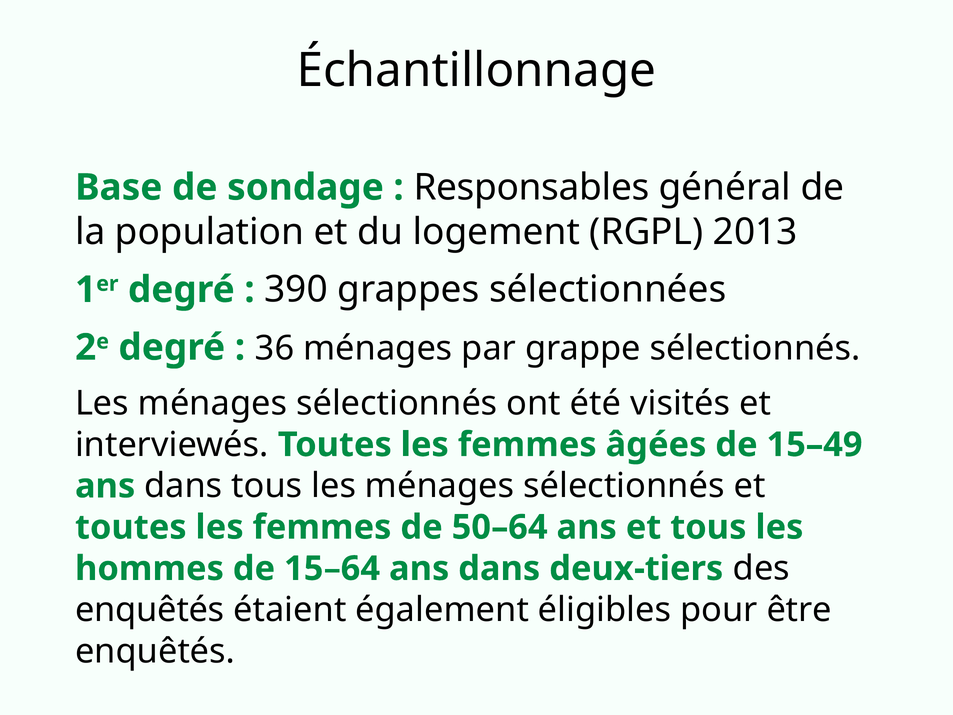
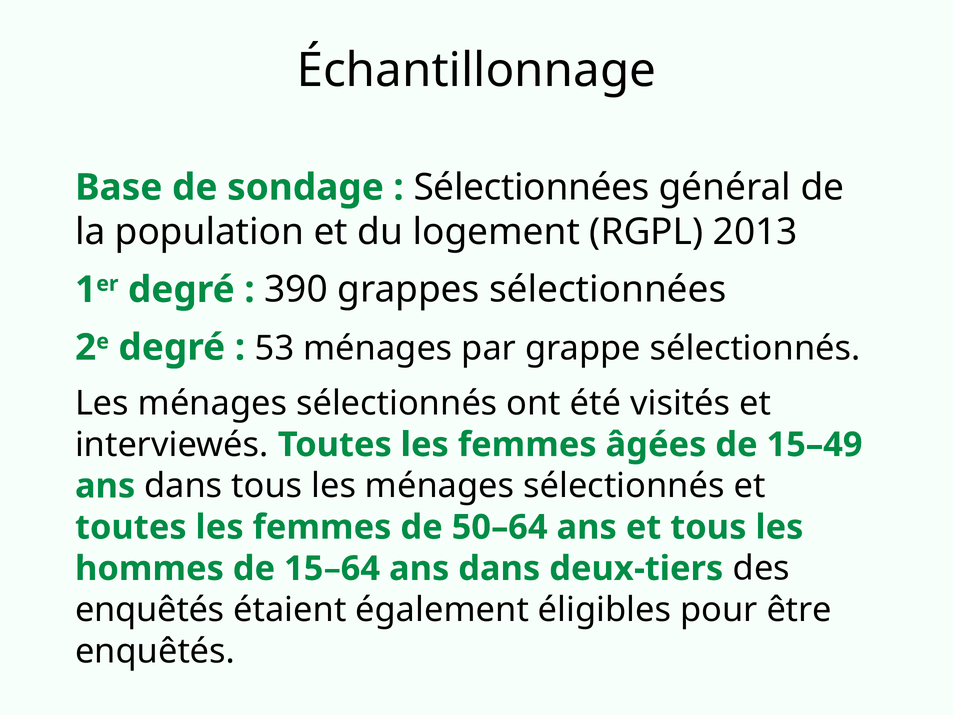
Responsables: Responsables -> Sélectionnées (531, 187)
36: 36 -> 53 (275, 348)
